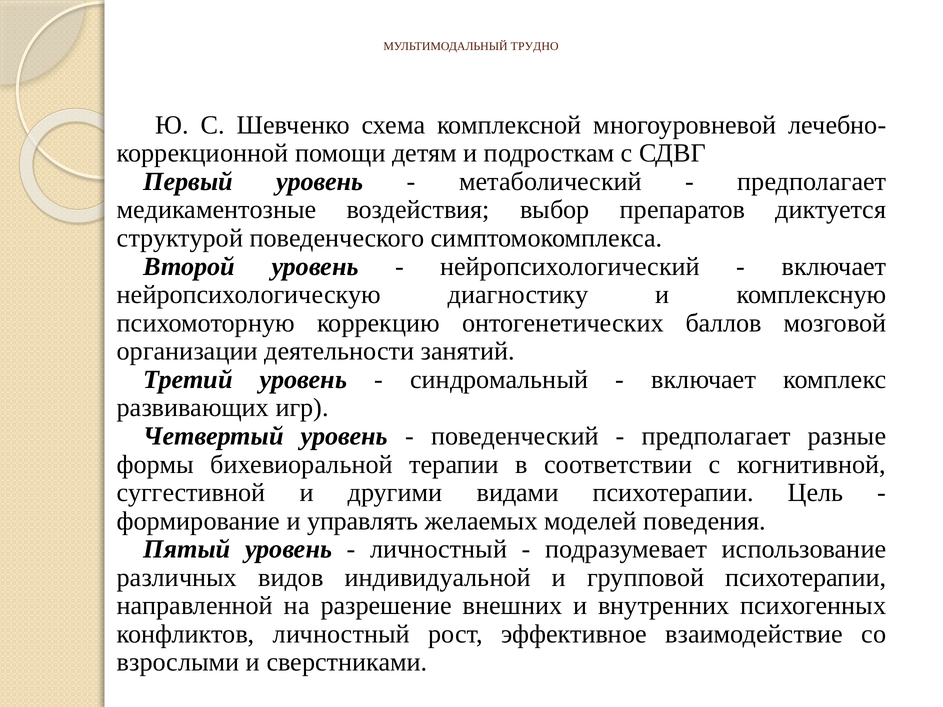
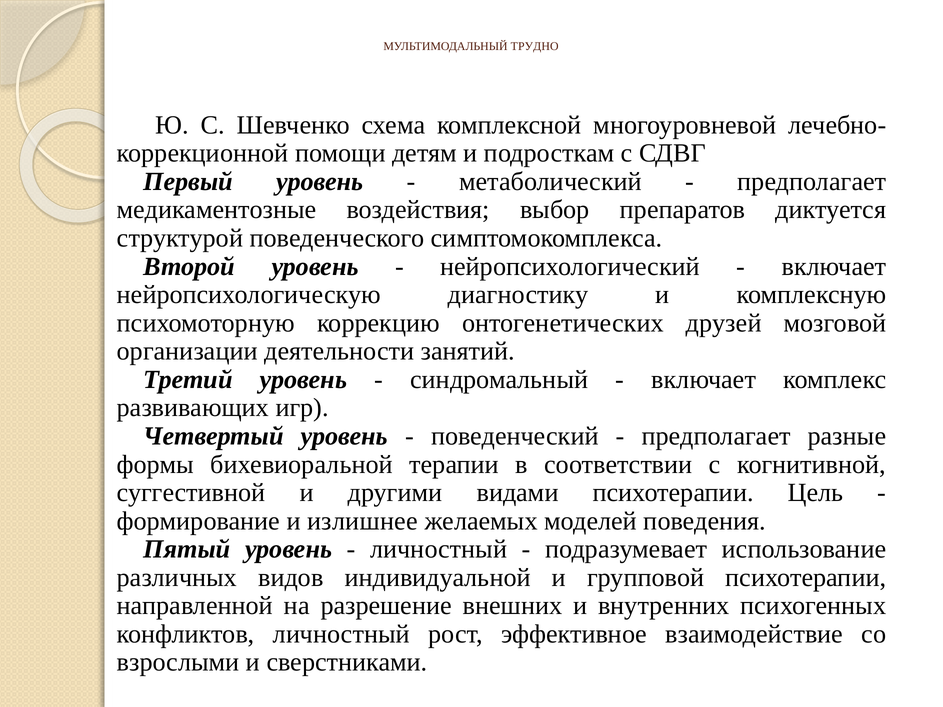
баллов: баллов -> друзей (724, 323)
управлять: управлять -> излишнее (362, 521)
